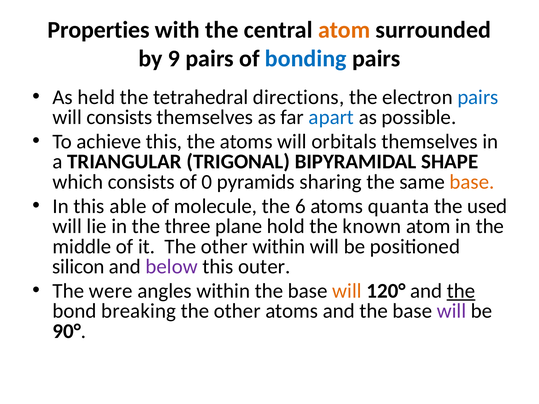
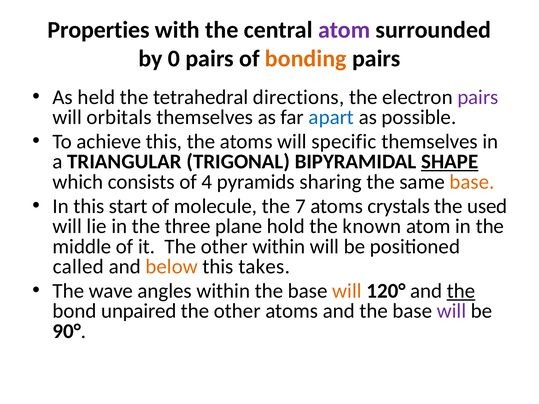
atom colour: orange -> purple (344, 30)
9: 9 -> 0 (174, 59)
bonding colour: blue -> orange (306, 59)
pairs colour: blue -> purple (478, 97)
will consists: consists -> orbitals (119, 117)
orbitals: orbitals -> specific (344, 142)
SHAPE underline: none -> present (450, 162)
0: 0 -> 4 (207, 182)
able: able -> start (128, 206)
6: 6 -> 7 (300, 206)
quanta: quanta -> crystals (399, 206)
silicon: silicon -> called (78, 267)
below colour: purple -> orange (172, 267)
outer: outer -> takes (264, 267)
were: were -> wave (111, 291)
breaking: breaking -> unpaired (139, 311)
